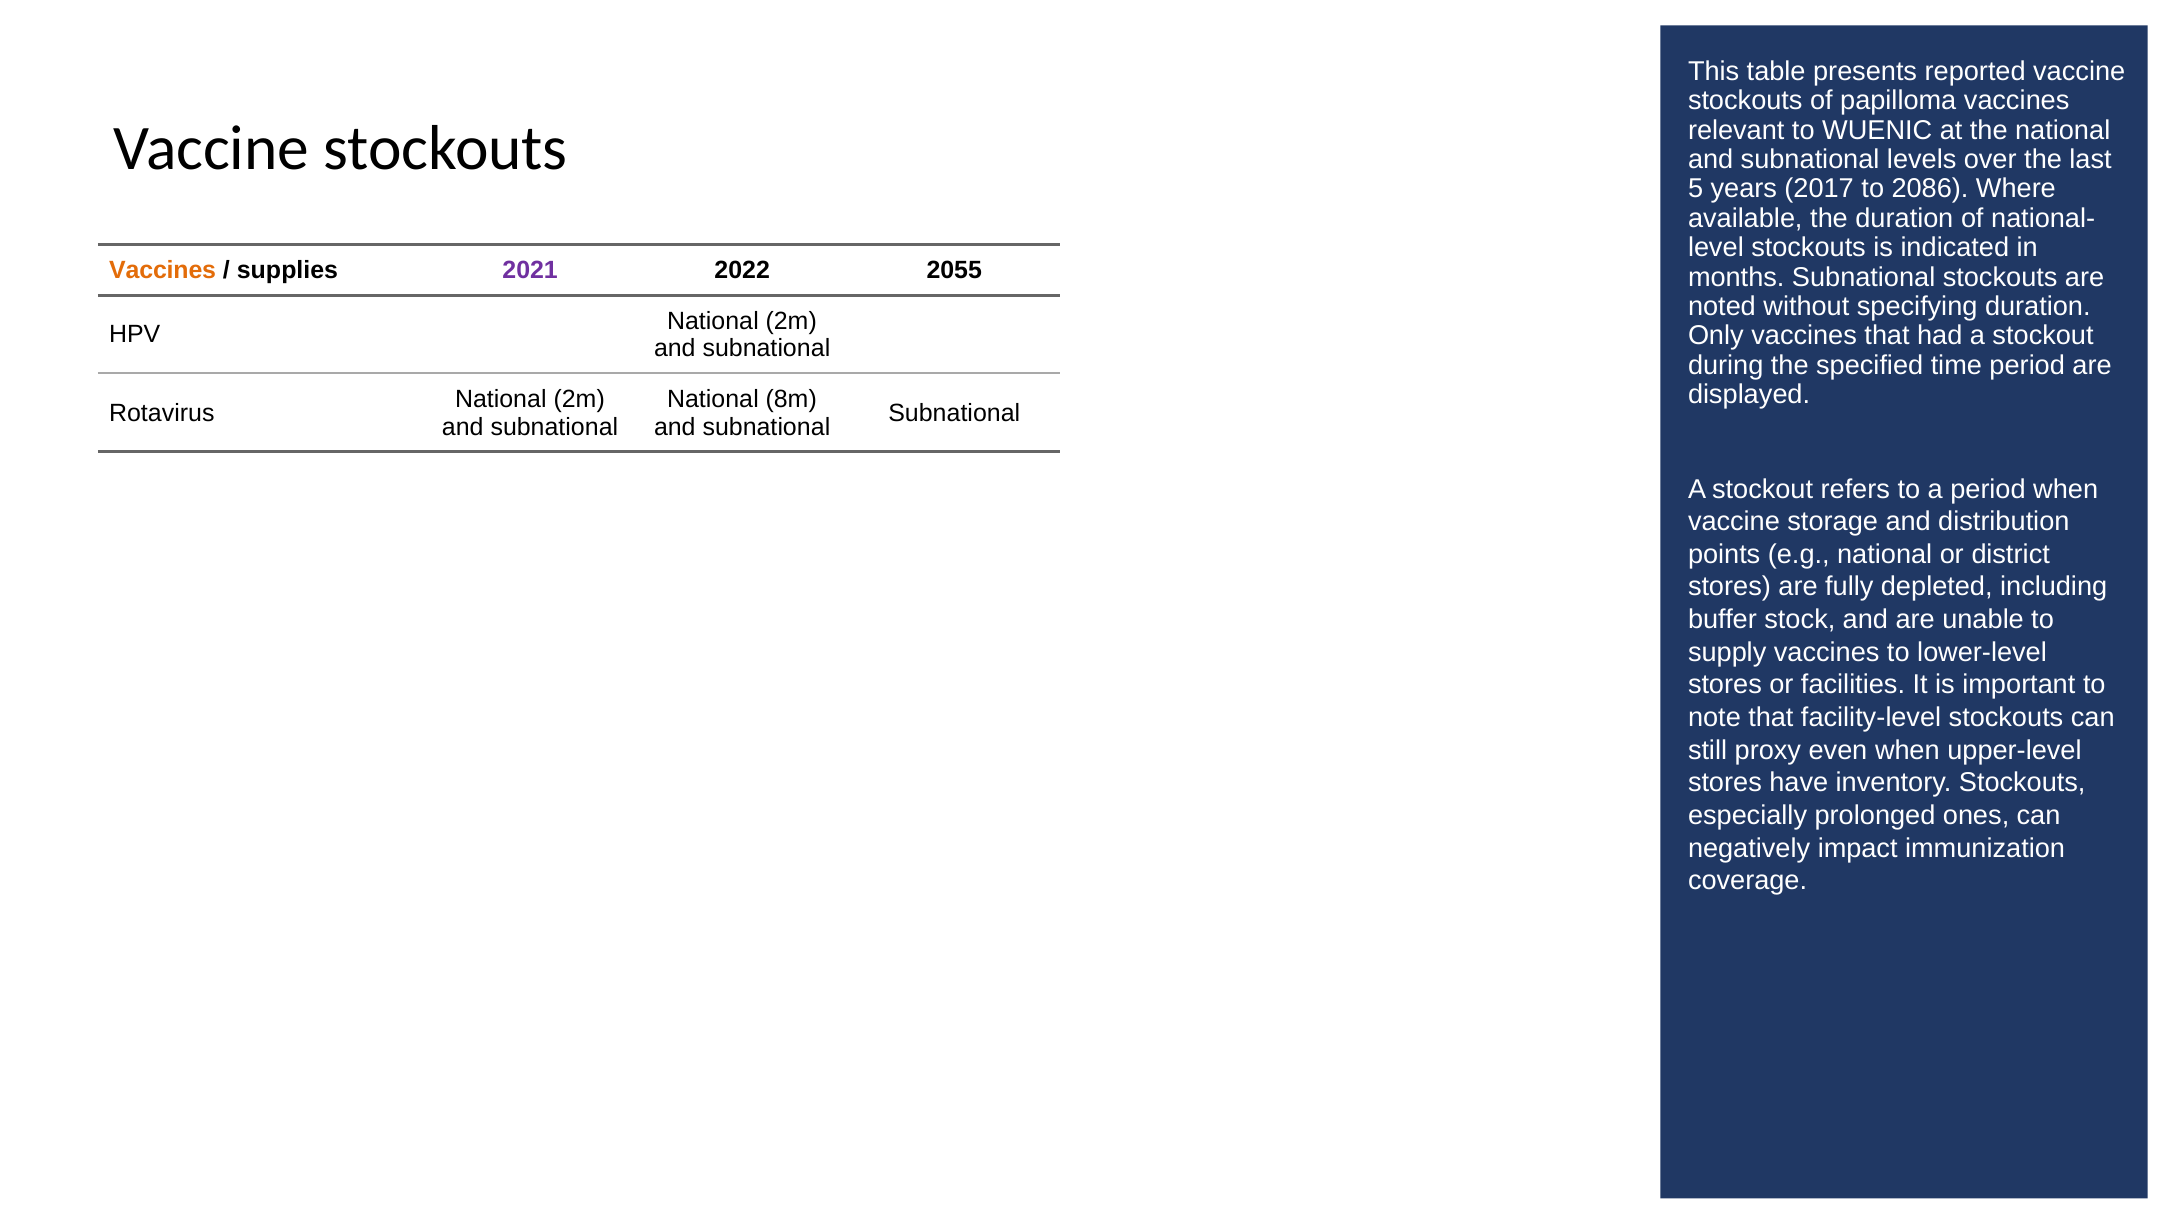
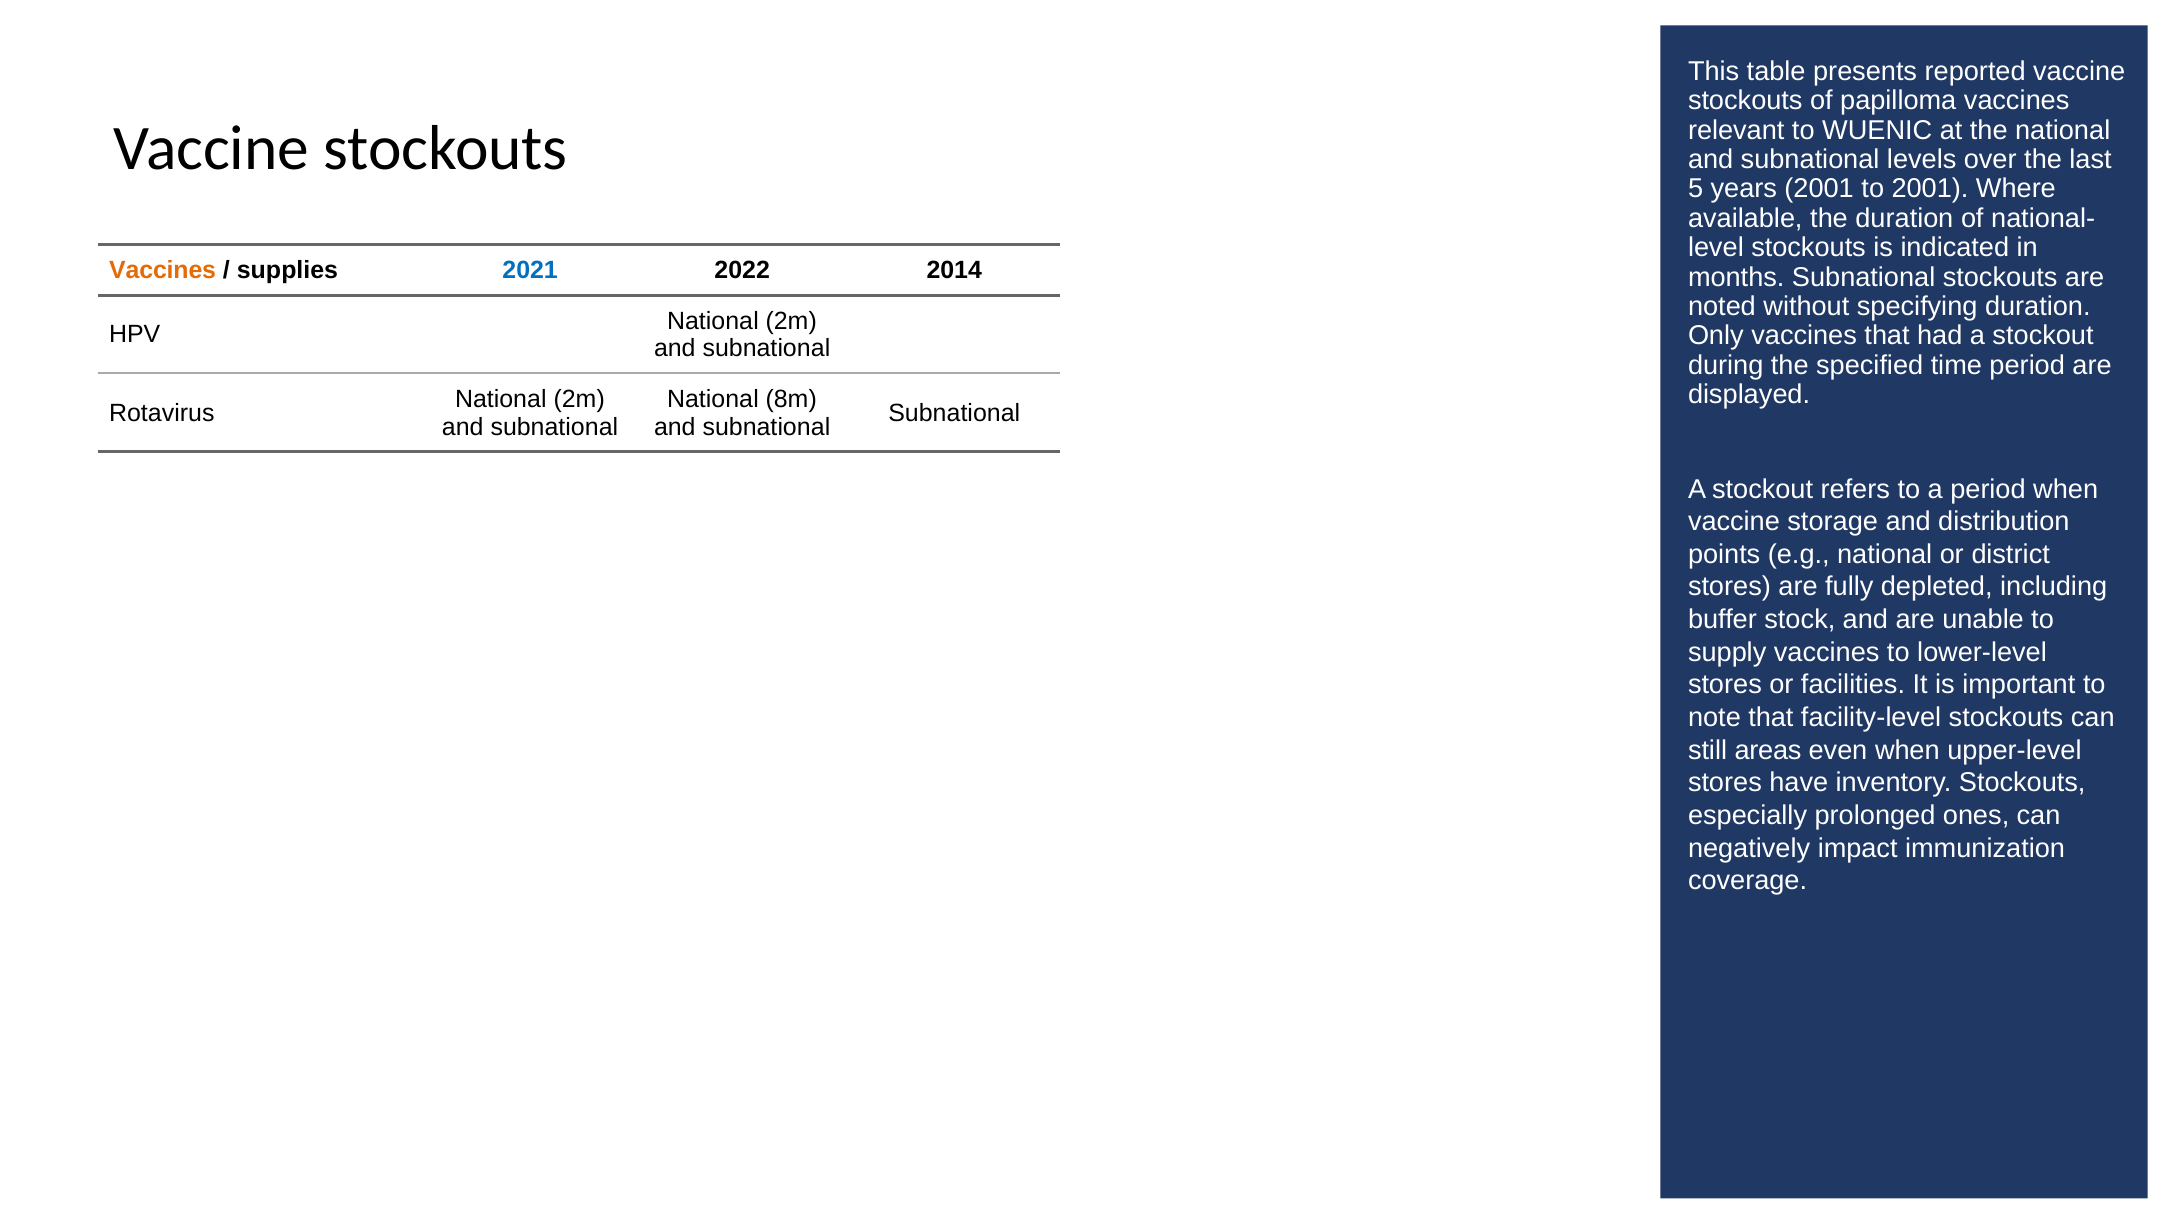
years 2017: 2017 -> 2001 (1819, 189)
to 2086: 2086 -> 2001 (1930, 189)
2021 colour: purple -> blue (530, 270)
2055: 2055 -> 2014 (954, 270)
proxy: proxy -> areas (1768, 750)
